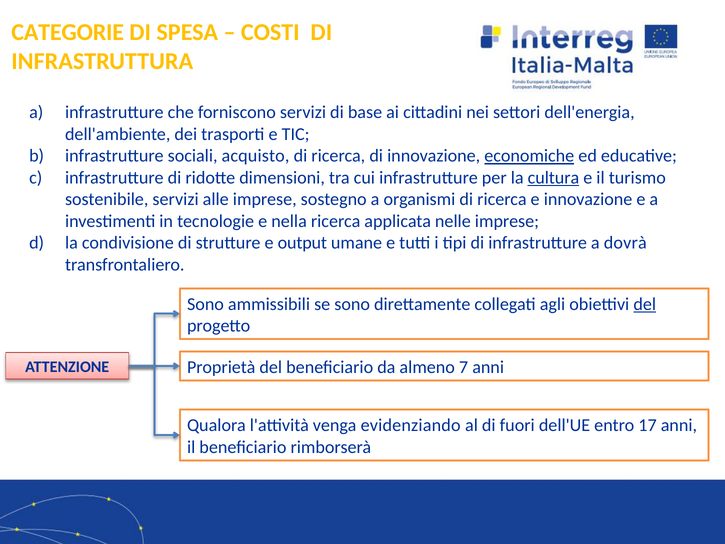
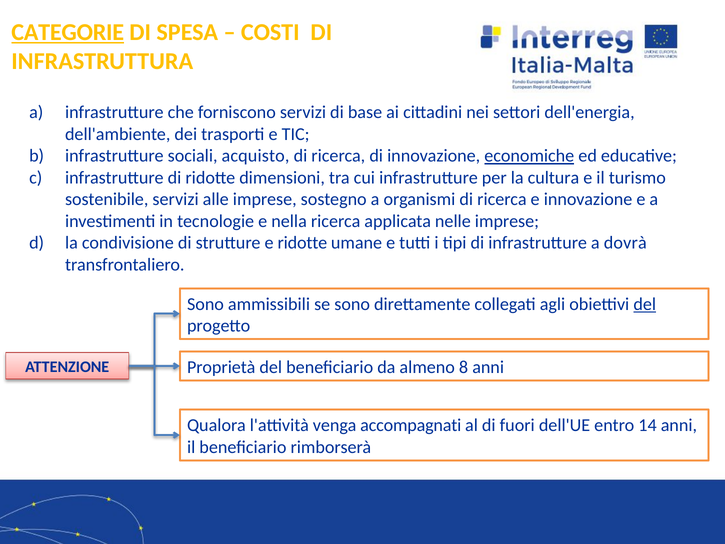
CATEGORIE underline: none -> present (68, 32)
cultura underline: present -> none (553, 178)
e output: output -> ridotte (302, 243)
7: 7 -> 8 (464, 367)
evidenziando: evidenziando -> accompagnati (411, 425)
17: 17 -> 14 (648, 425)
